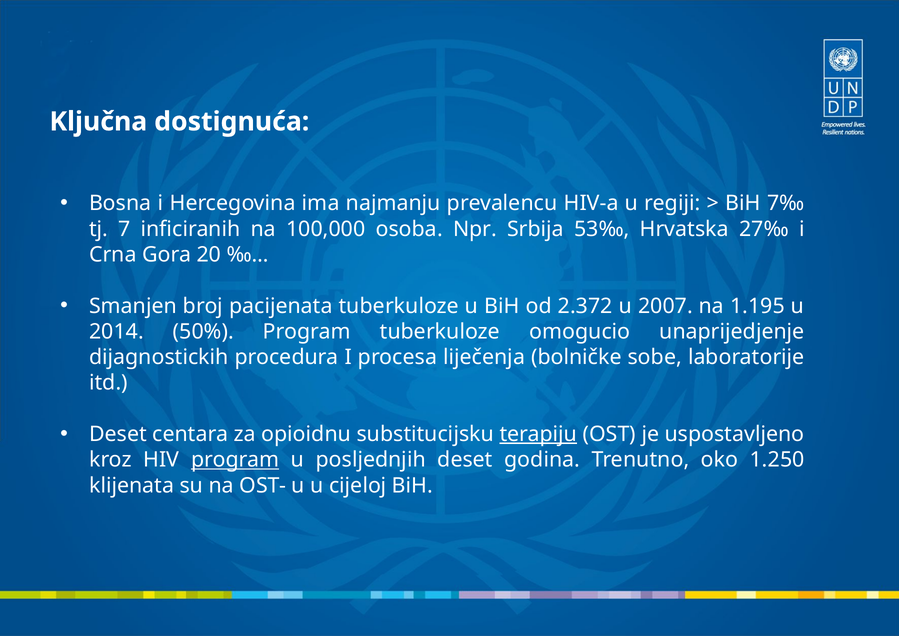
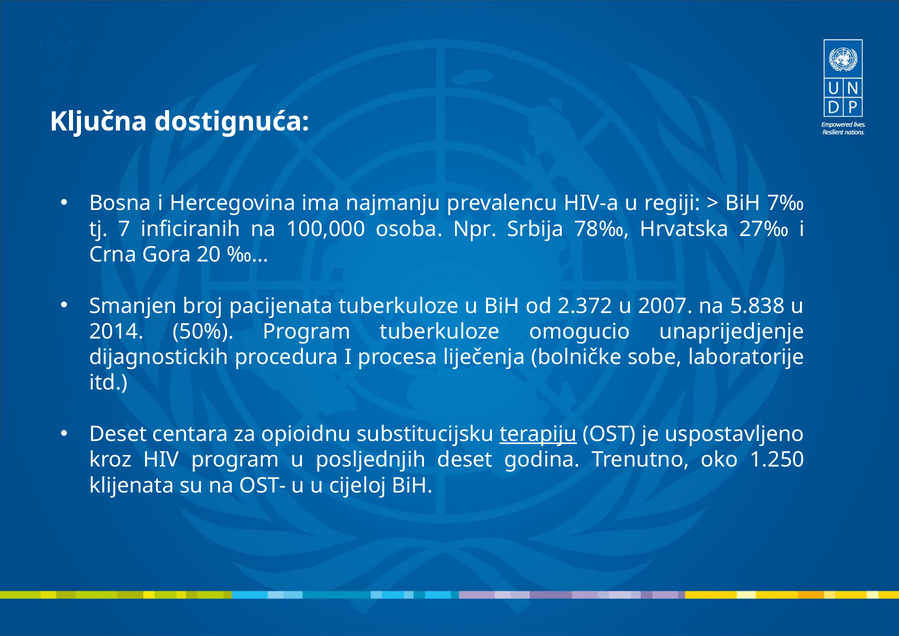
53‰: 53‰ -> 78‰ (602, 229)
1.195: 1.195 -> 5.838 (757, 306)
program underline: present -> none (235, 460)
